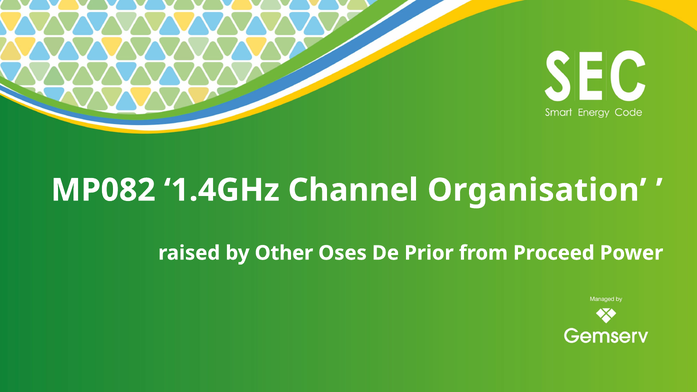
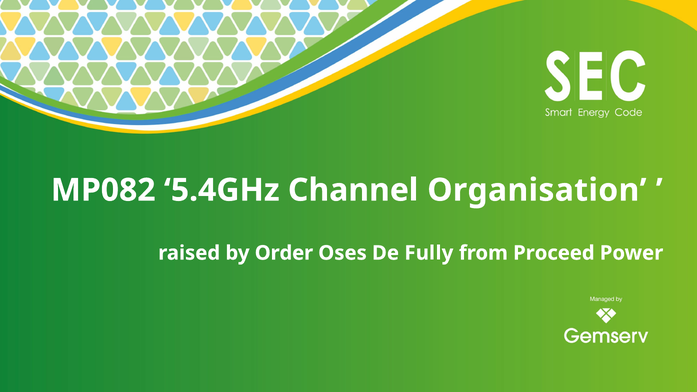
1.4GHz: 1.4GHz -> 5.4GHz (222, 190)
Other: Other -> Order (284, 253)
Prior: Prior -> Fully (429, 253)
